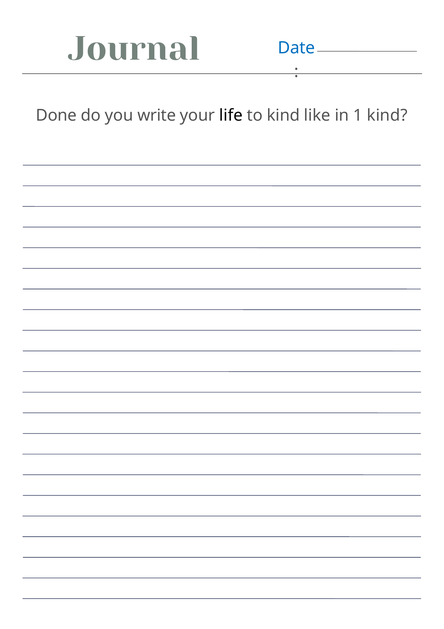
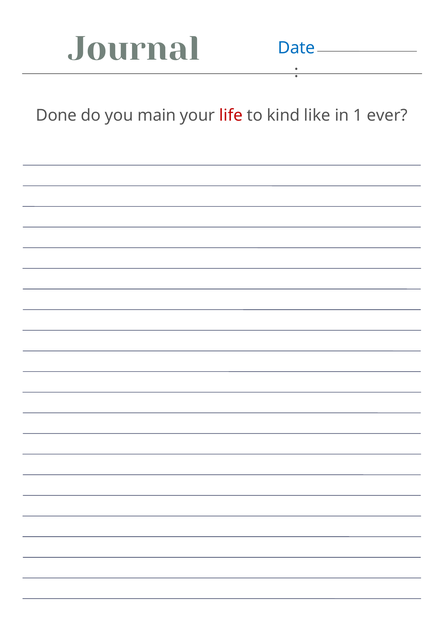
write: write -> main (157, 115)
life colour: black -> red (231, 115)
1 kind: kind -> ever (387, 115)
